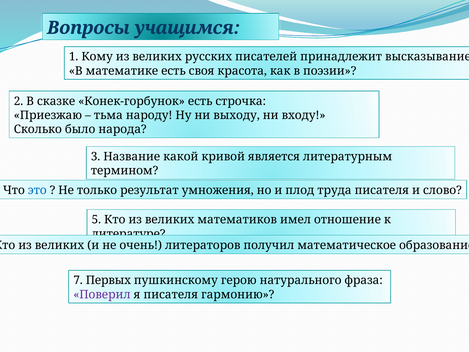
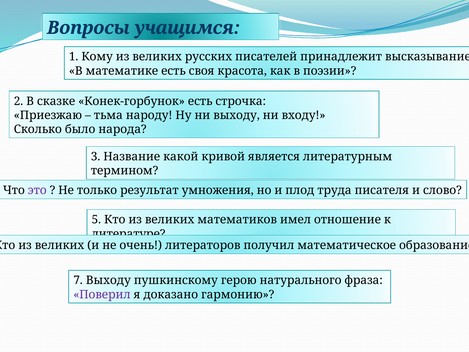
это colour: blue -> purple (37, 190)
7 Первых: Первых -> Выходу (108, 280)
я писателя: писателя -> доказано (171, 294)
